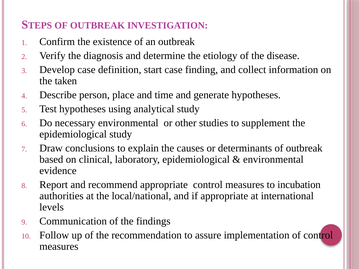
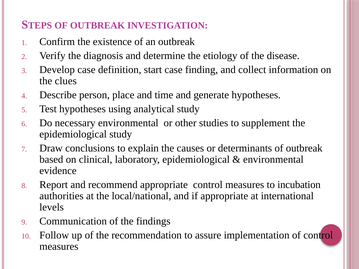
taken: taken -> clues (66, 81)
